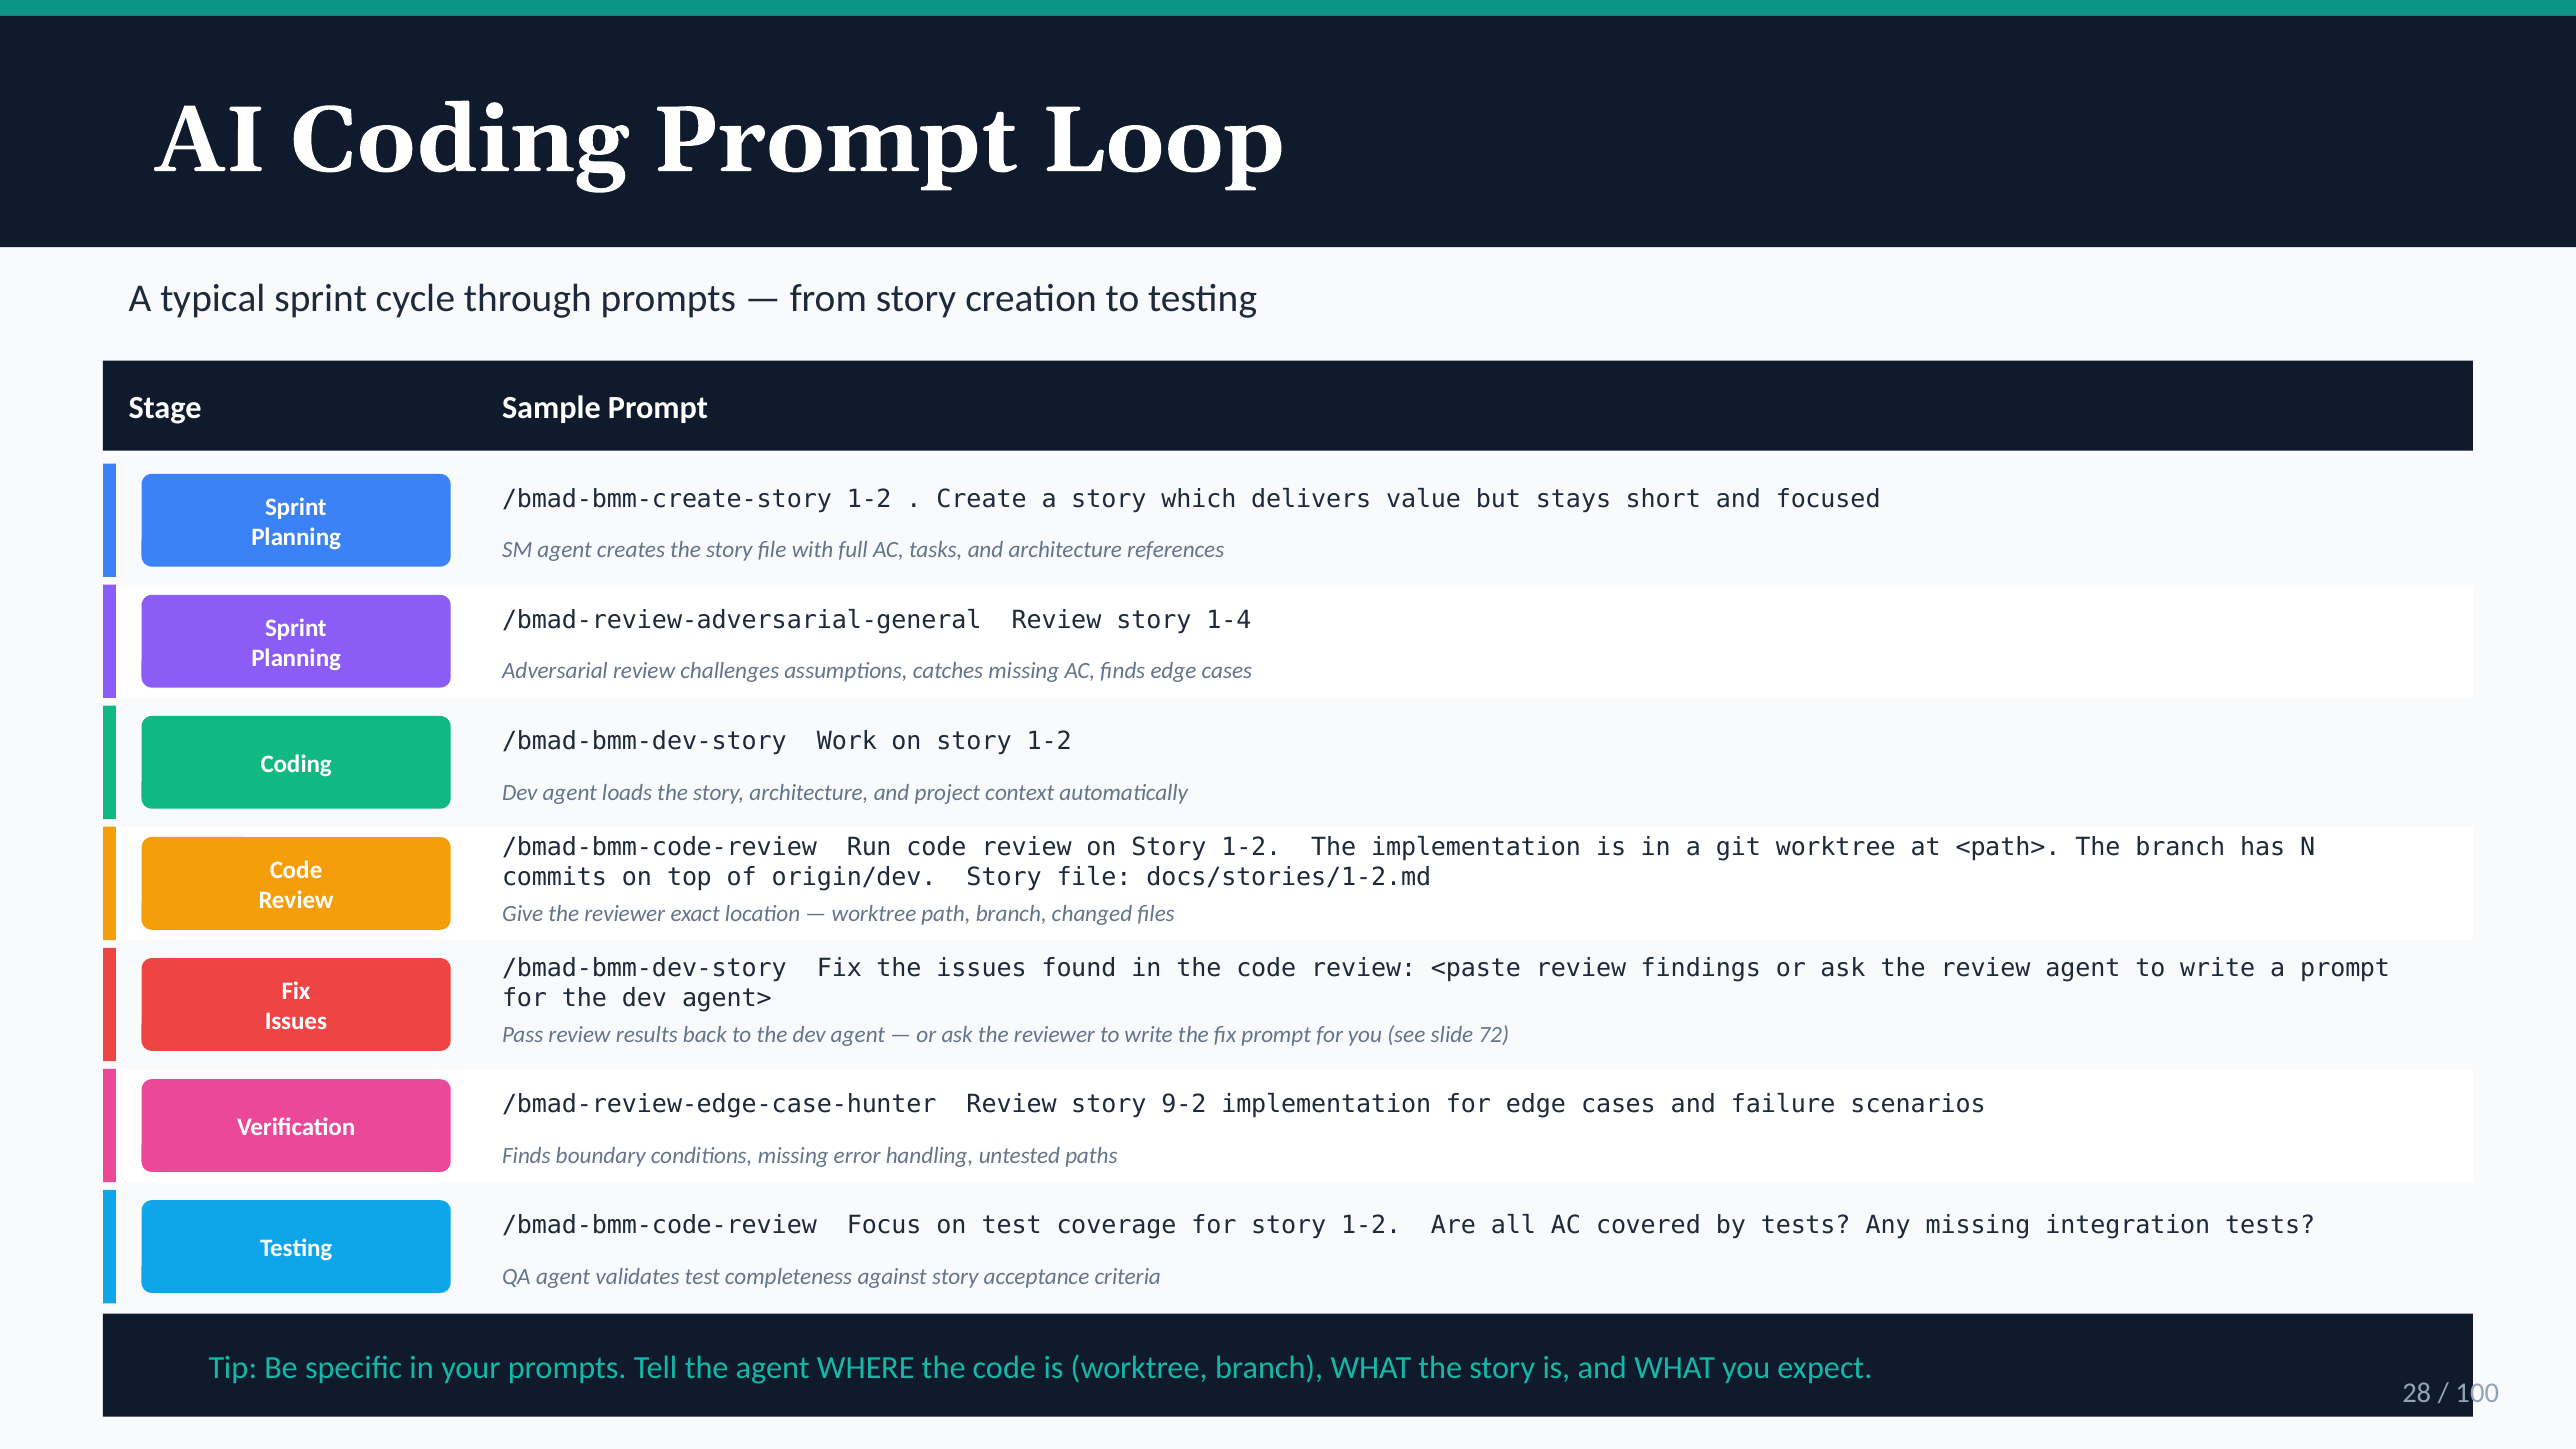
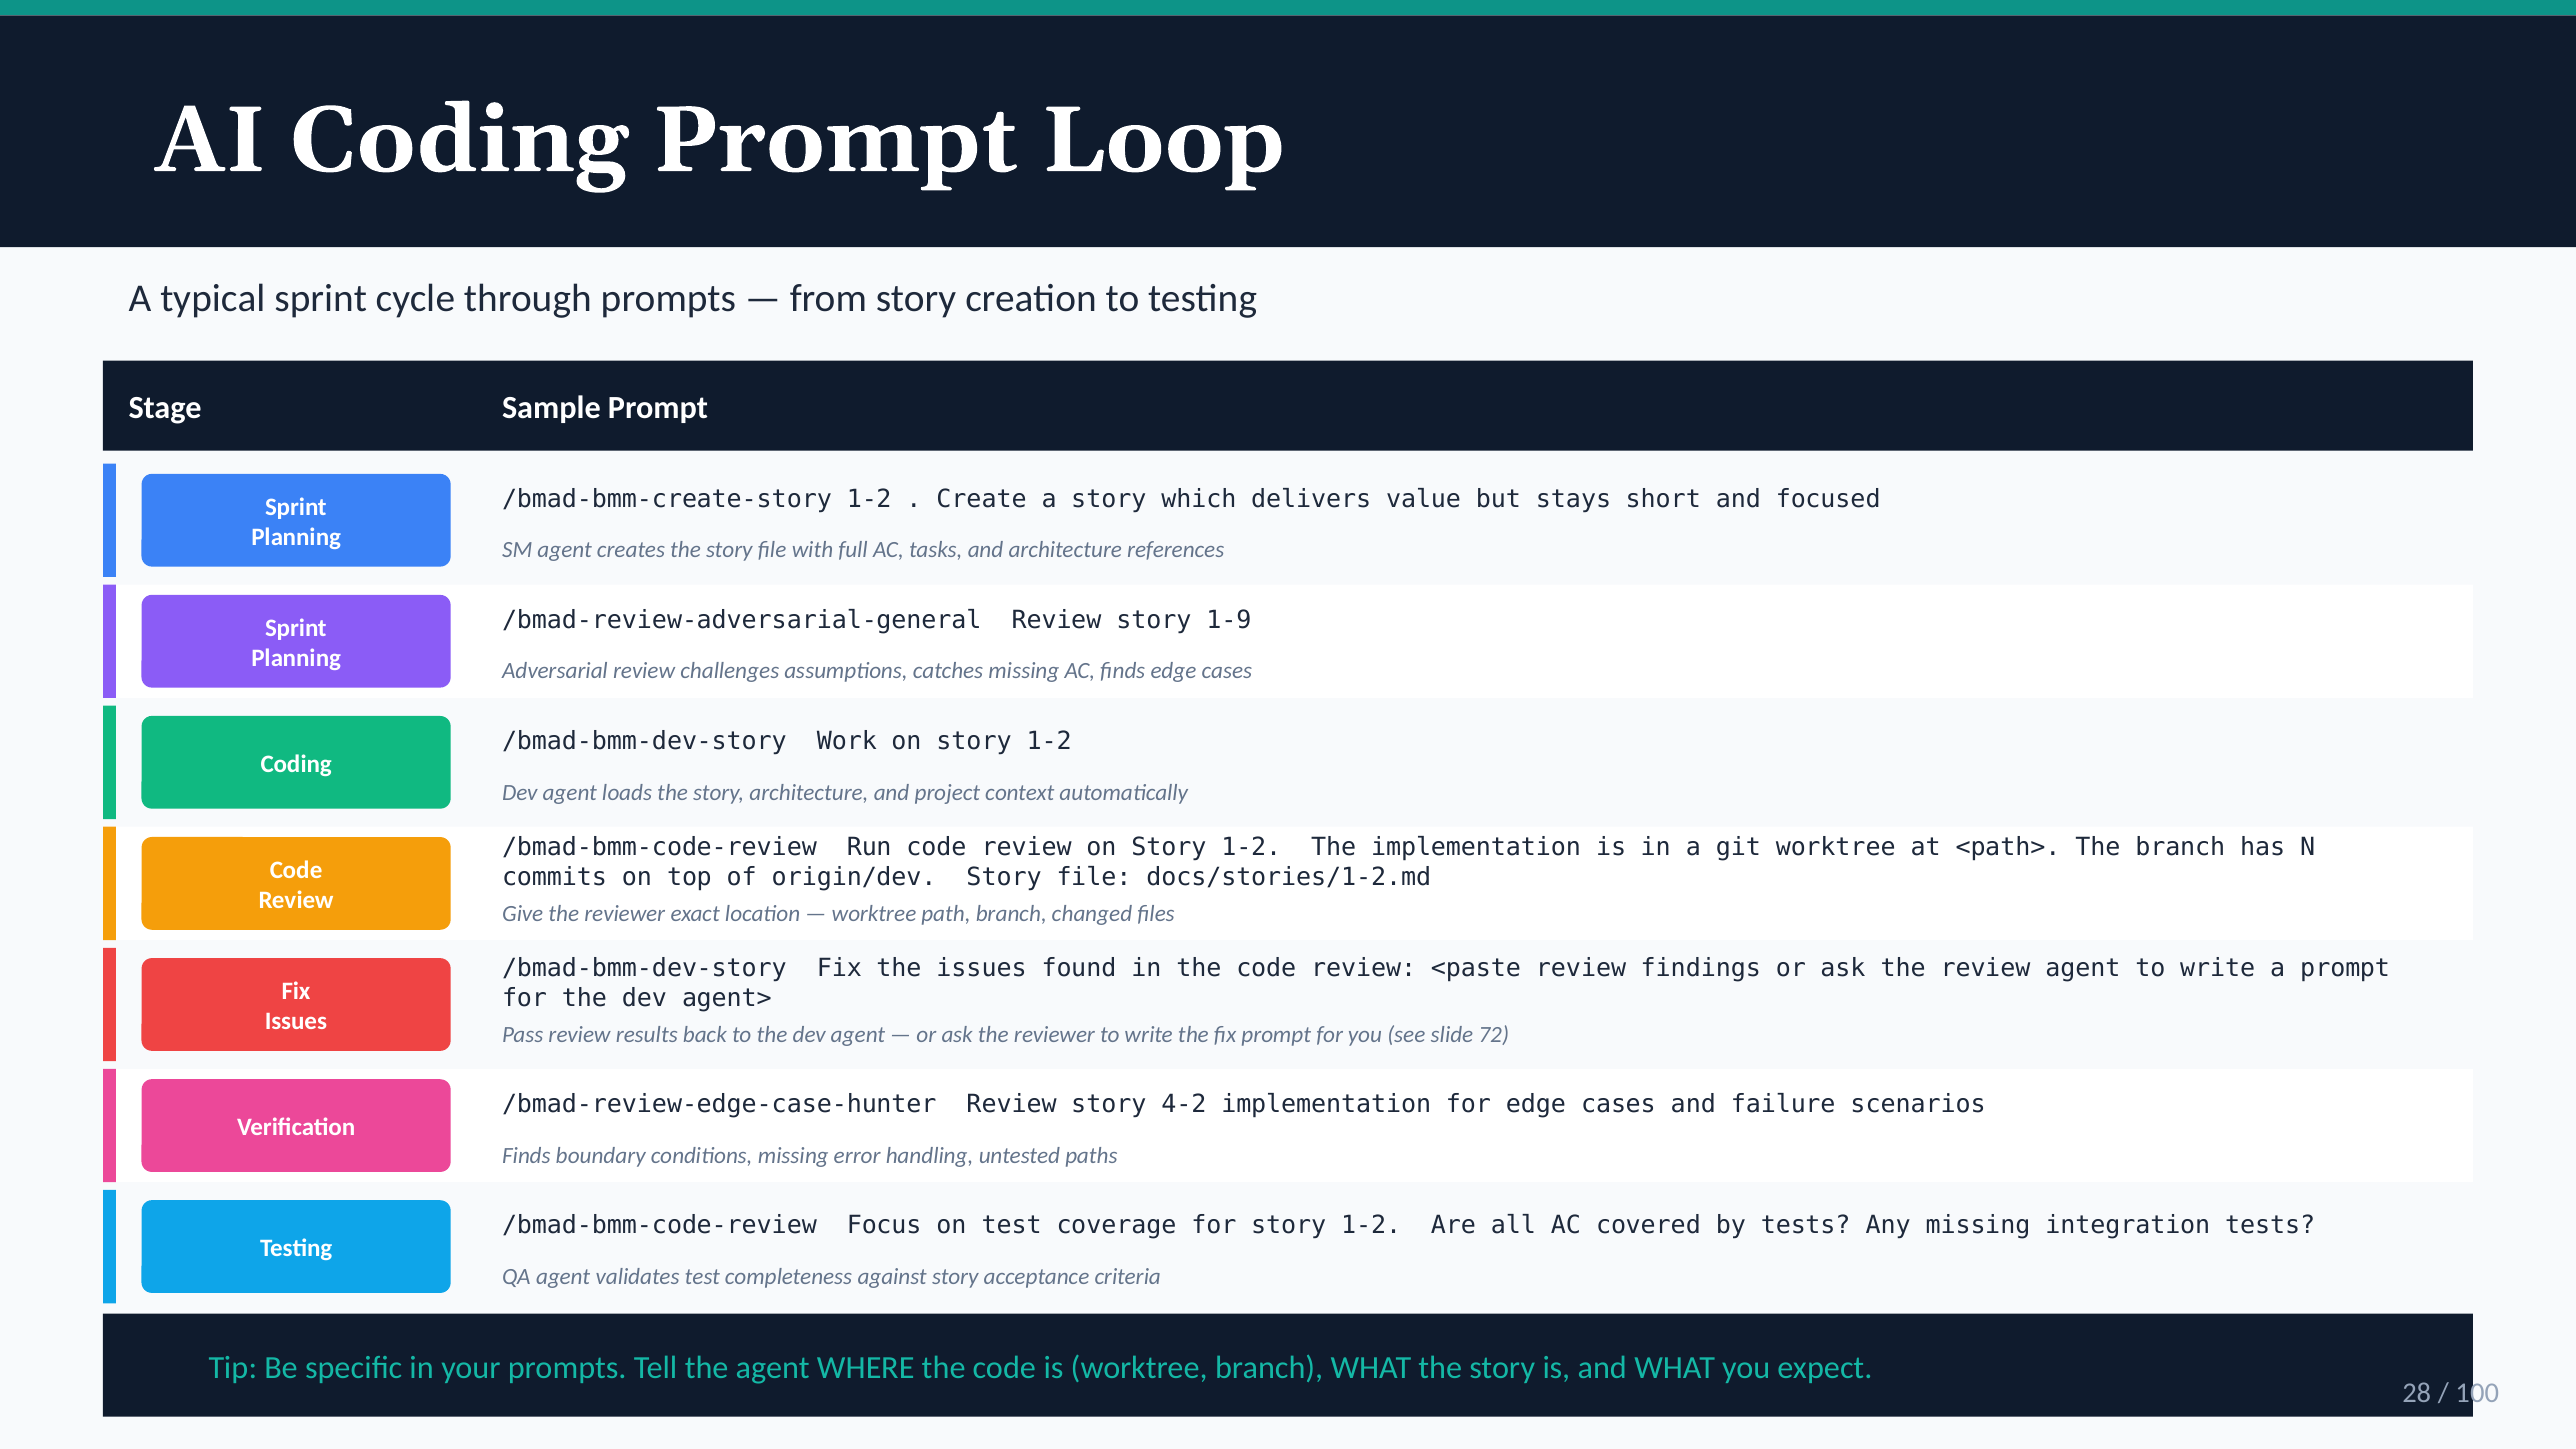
1-4: 1-4 -> 1-9 (1229, 620)
9-2: 9-2 -> 4-2 (1184, 1104)
